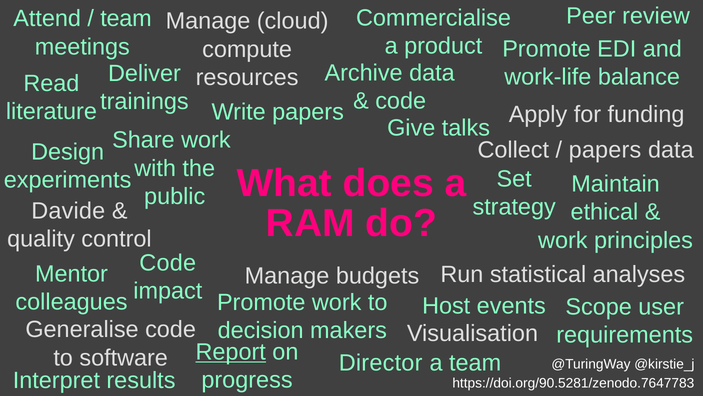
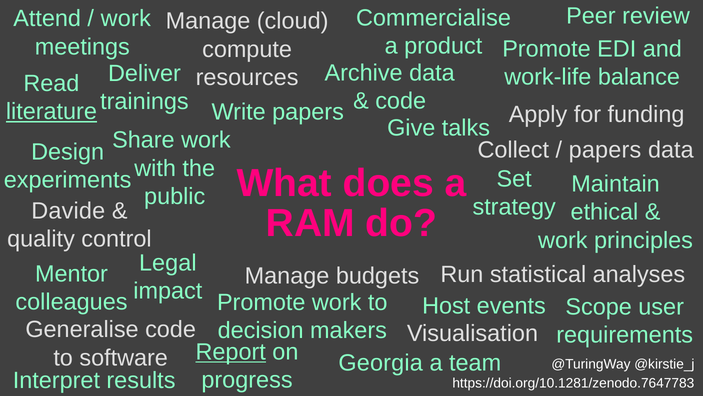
team: team -> work (126, 19)
literature underline: none -> present (51, 111)
Code: Code -> Legal (168, 263)
Director: Director -> Georgia (381, 362)
https://doi.org/90.5281/zenodo.7647783: https://doi.org/90.5281/zenodo.7647783 -> https://doi.org/10.1281/zenodo.7647783 (573, 383)
